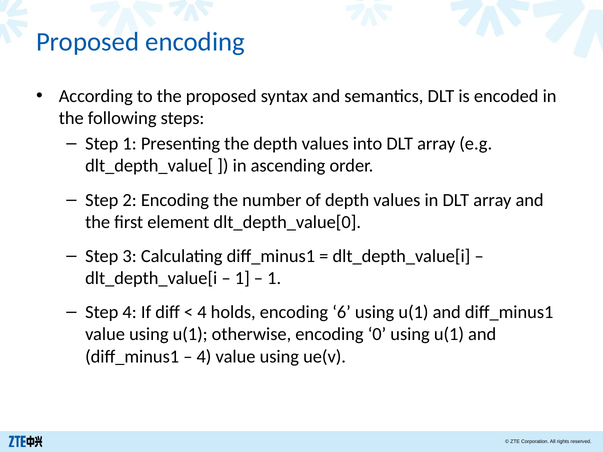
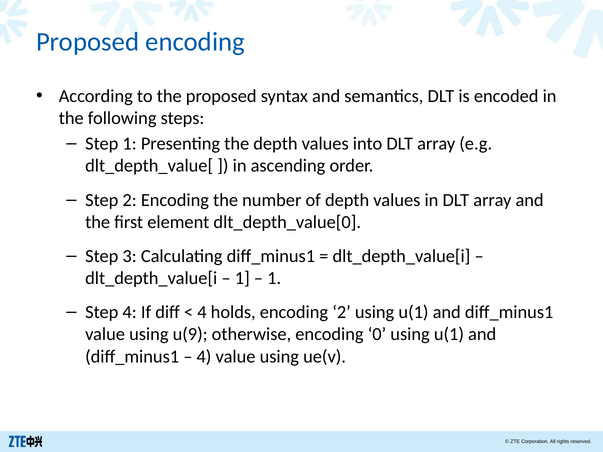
encoding 6: 6 -> 2 (342, 313)
value using u(1: u(1 -> u(9 (190, 335)
